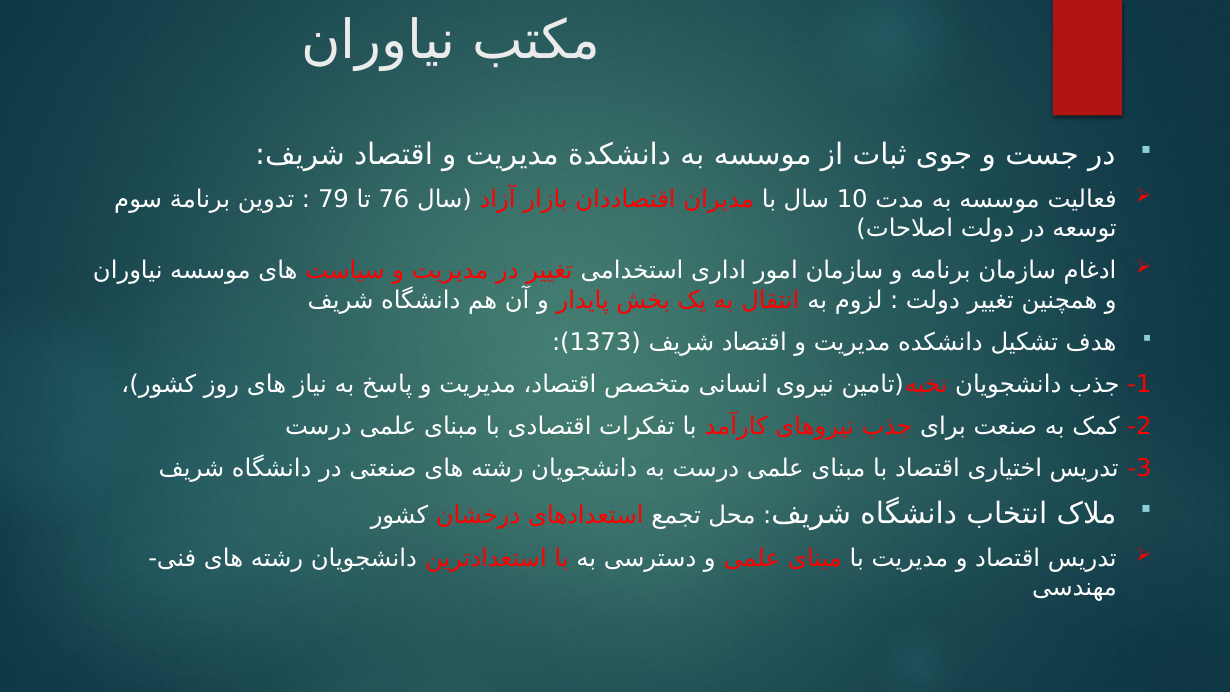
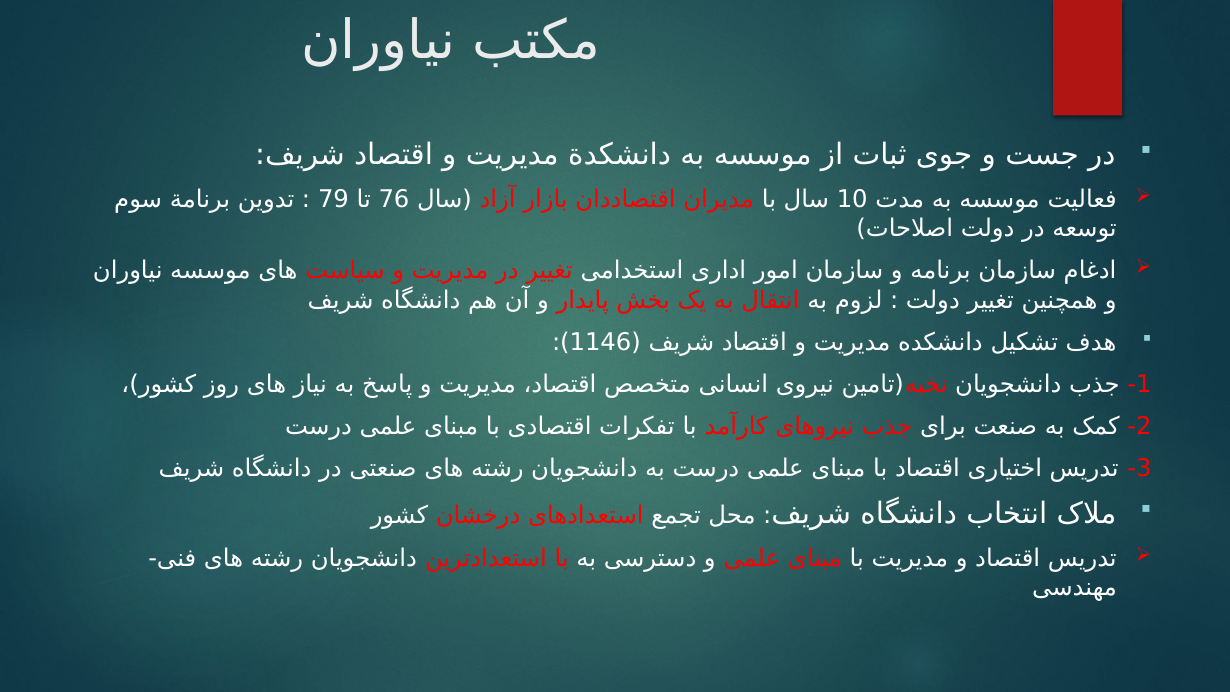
1373: 1373 -> 1146 (600, 342)
